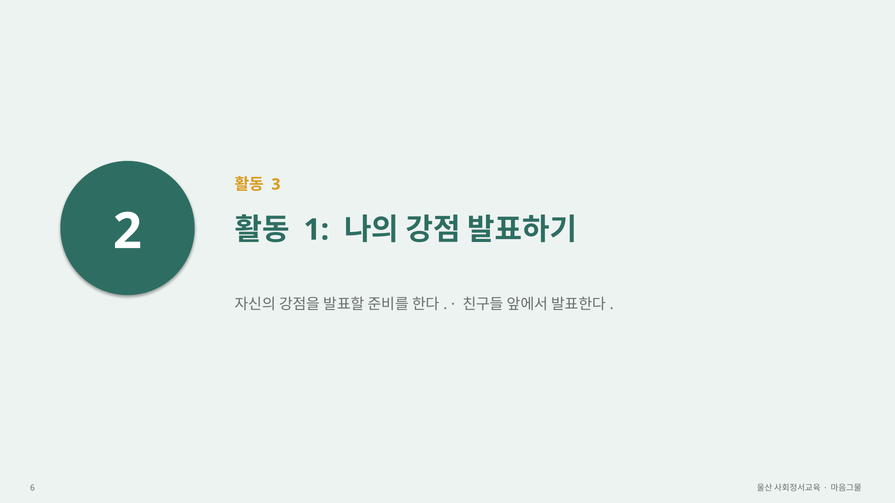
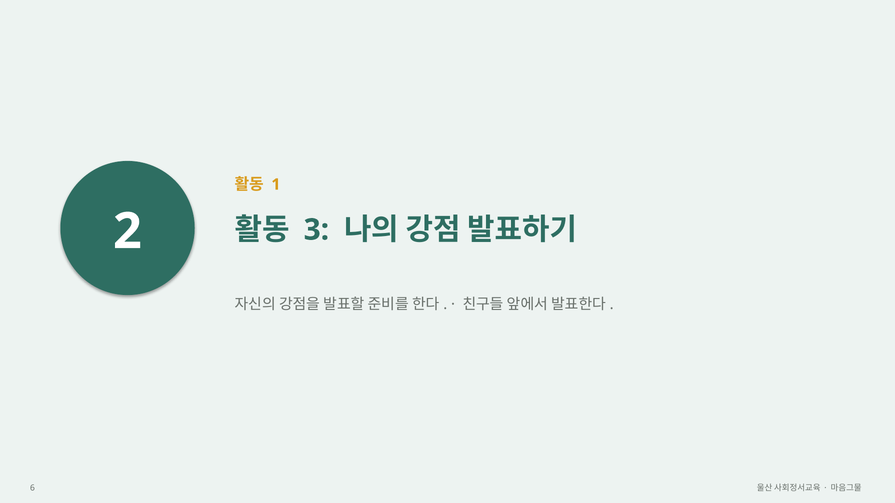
3: 3 -> 1 (276, 185)
1: 1 -> 3 (316, 230)
